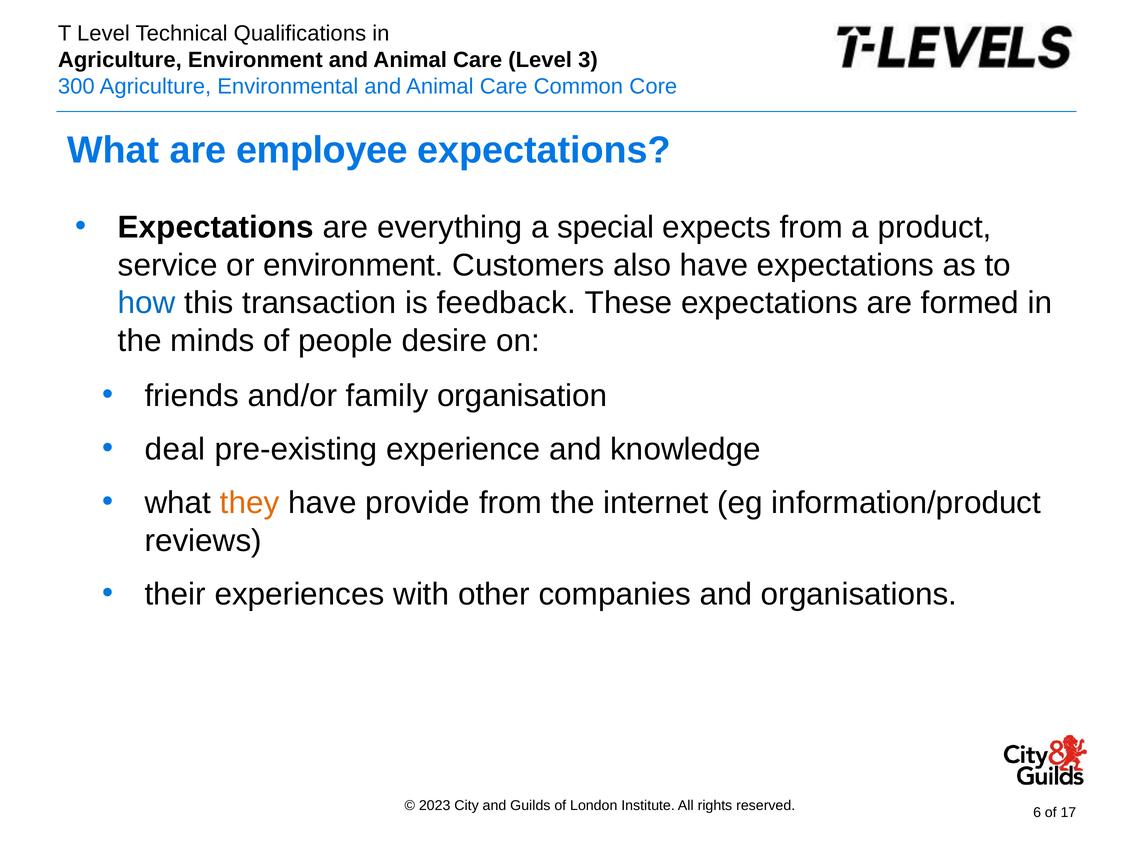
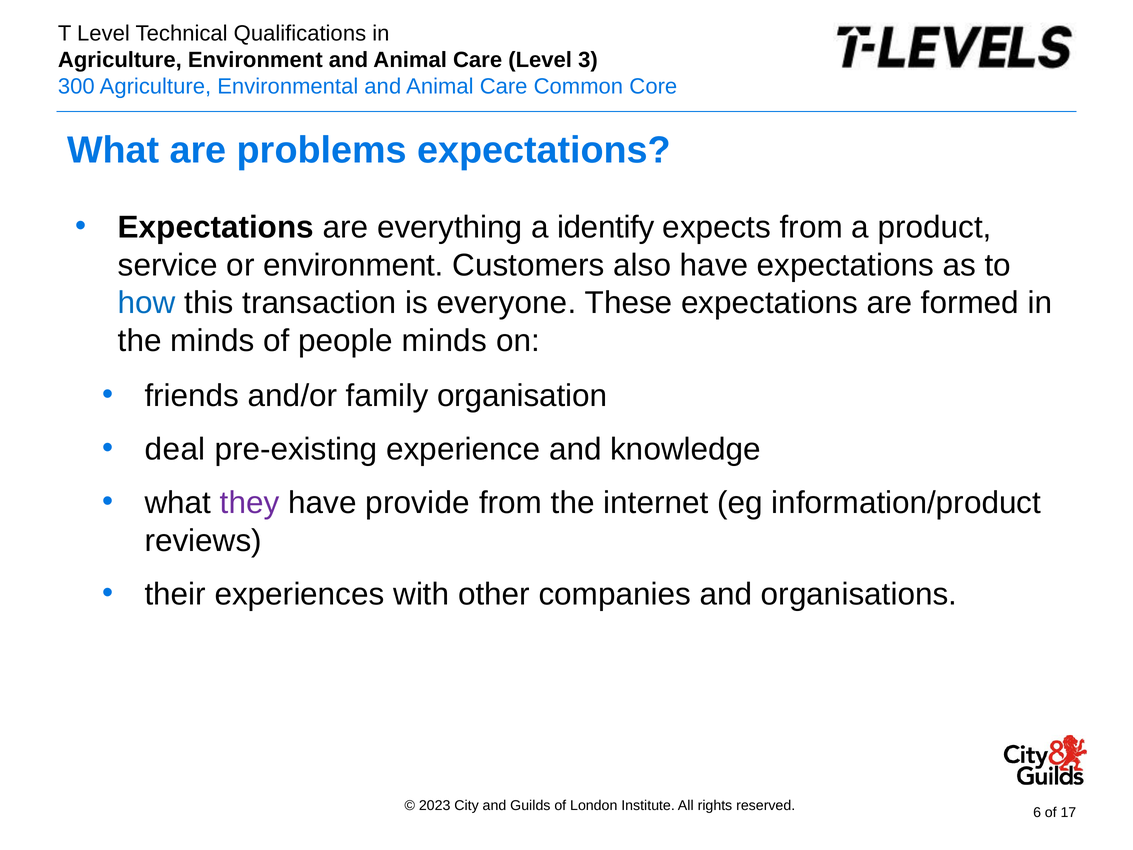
employee: employee -> problems (322, 150)
special: special -> identify (606, 227)
feedback: feedback -> everyone (506, 303)
people desire: desire -> minds (444, 341)
they colour: orange -> purple (250, 503)
